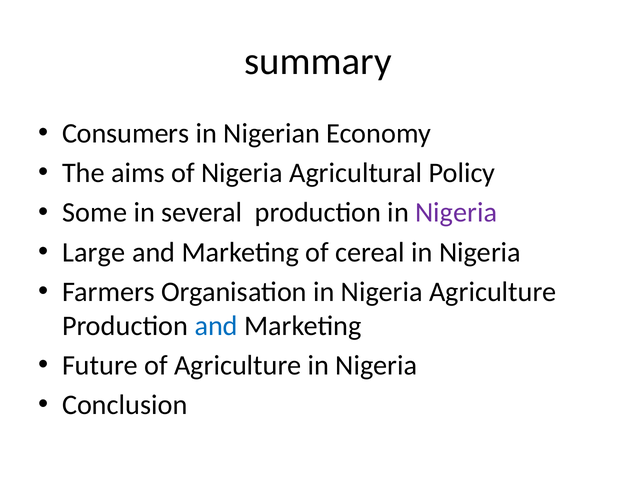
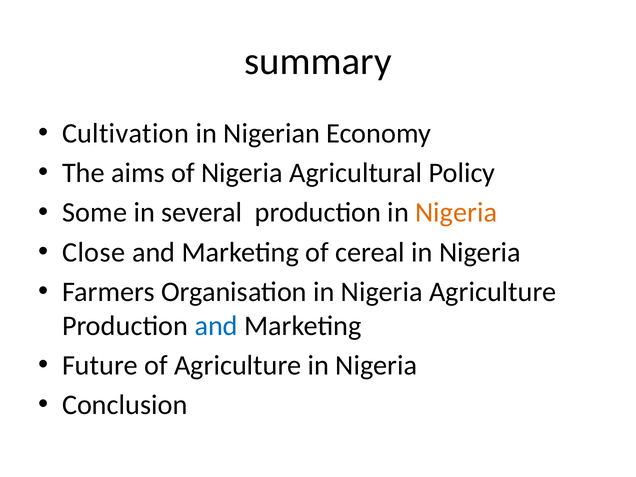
Consumers: Consumers -> Cultivation (125, 133)
Nigeria colour: purple -> orange (456, 213)
Large: Large -> Close (94, 252)
